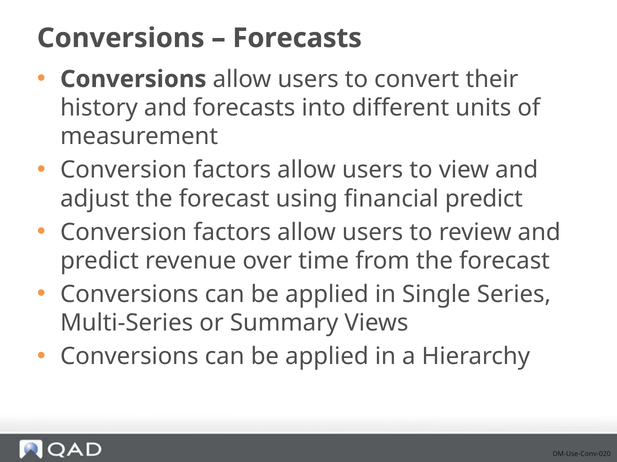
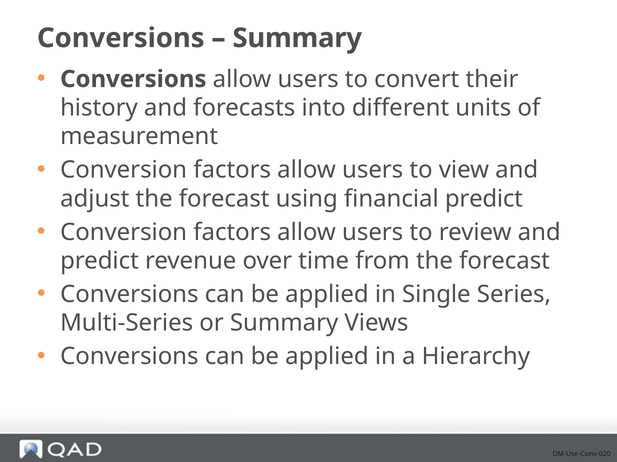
Forecasts: Forecasts -> Summary (297, 38)
